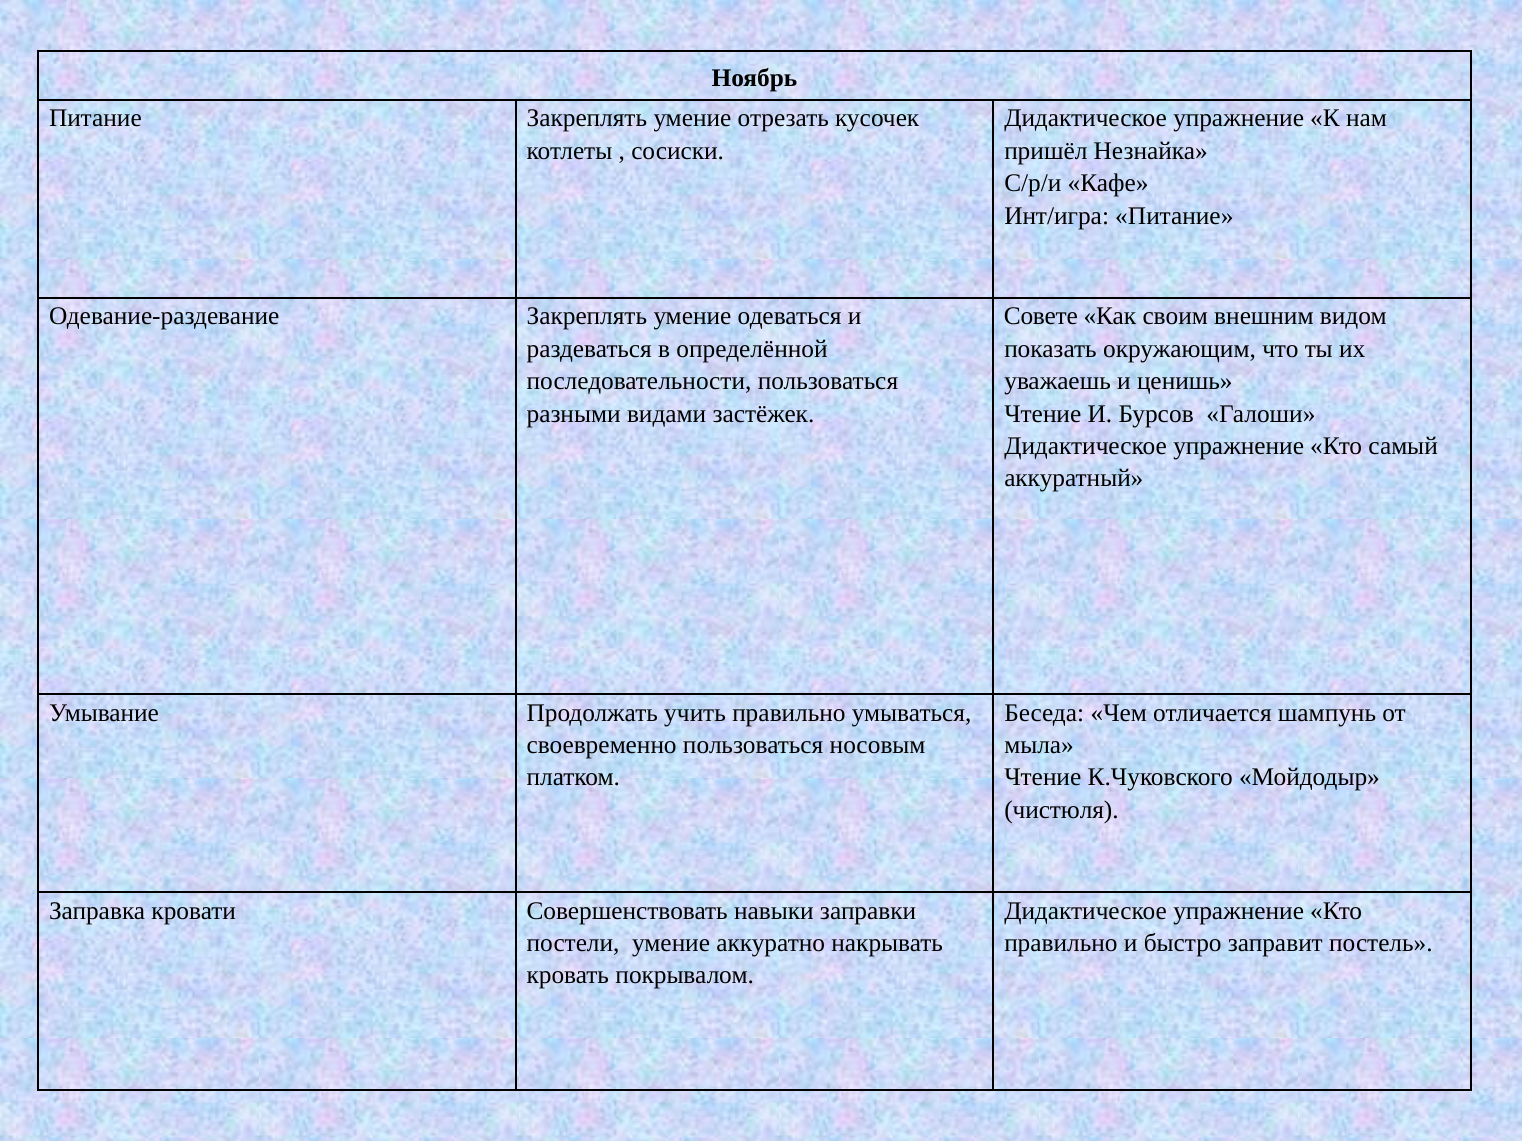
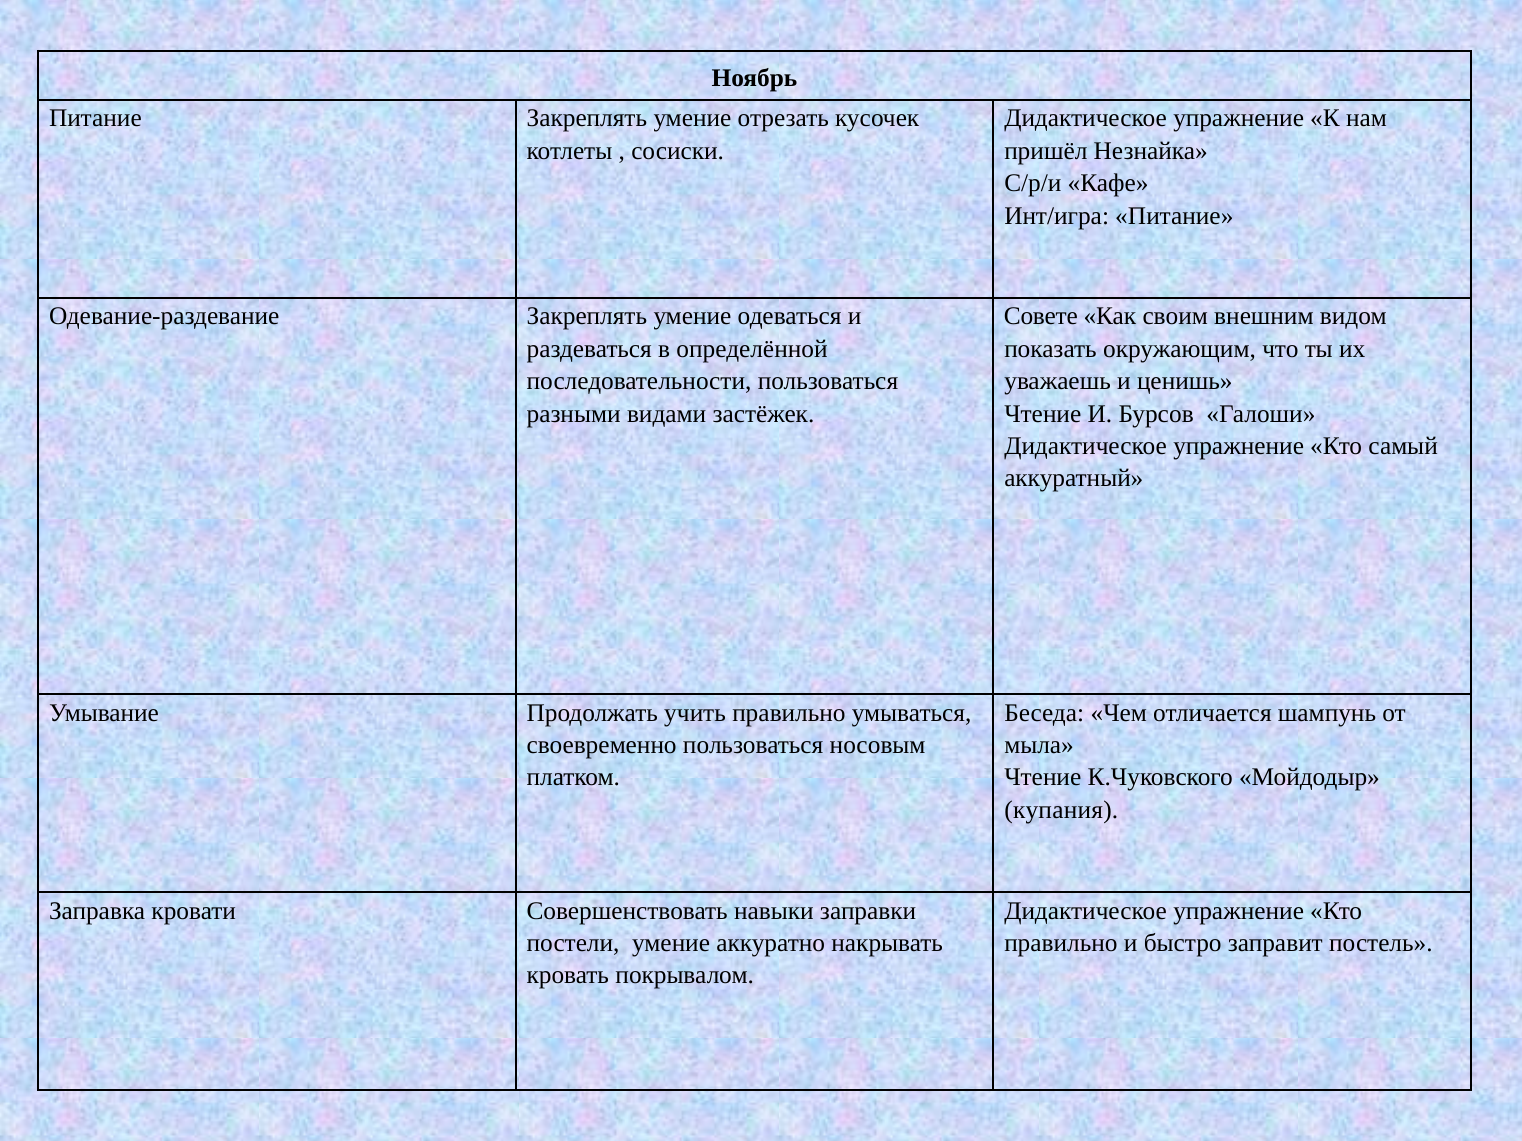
чистюля: чистюля -> купания (1061, 810)
